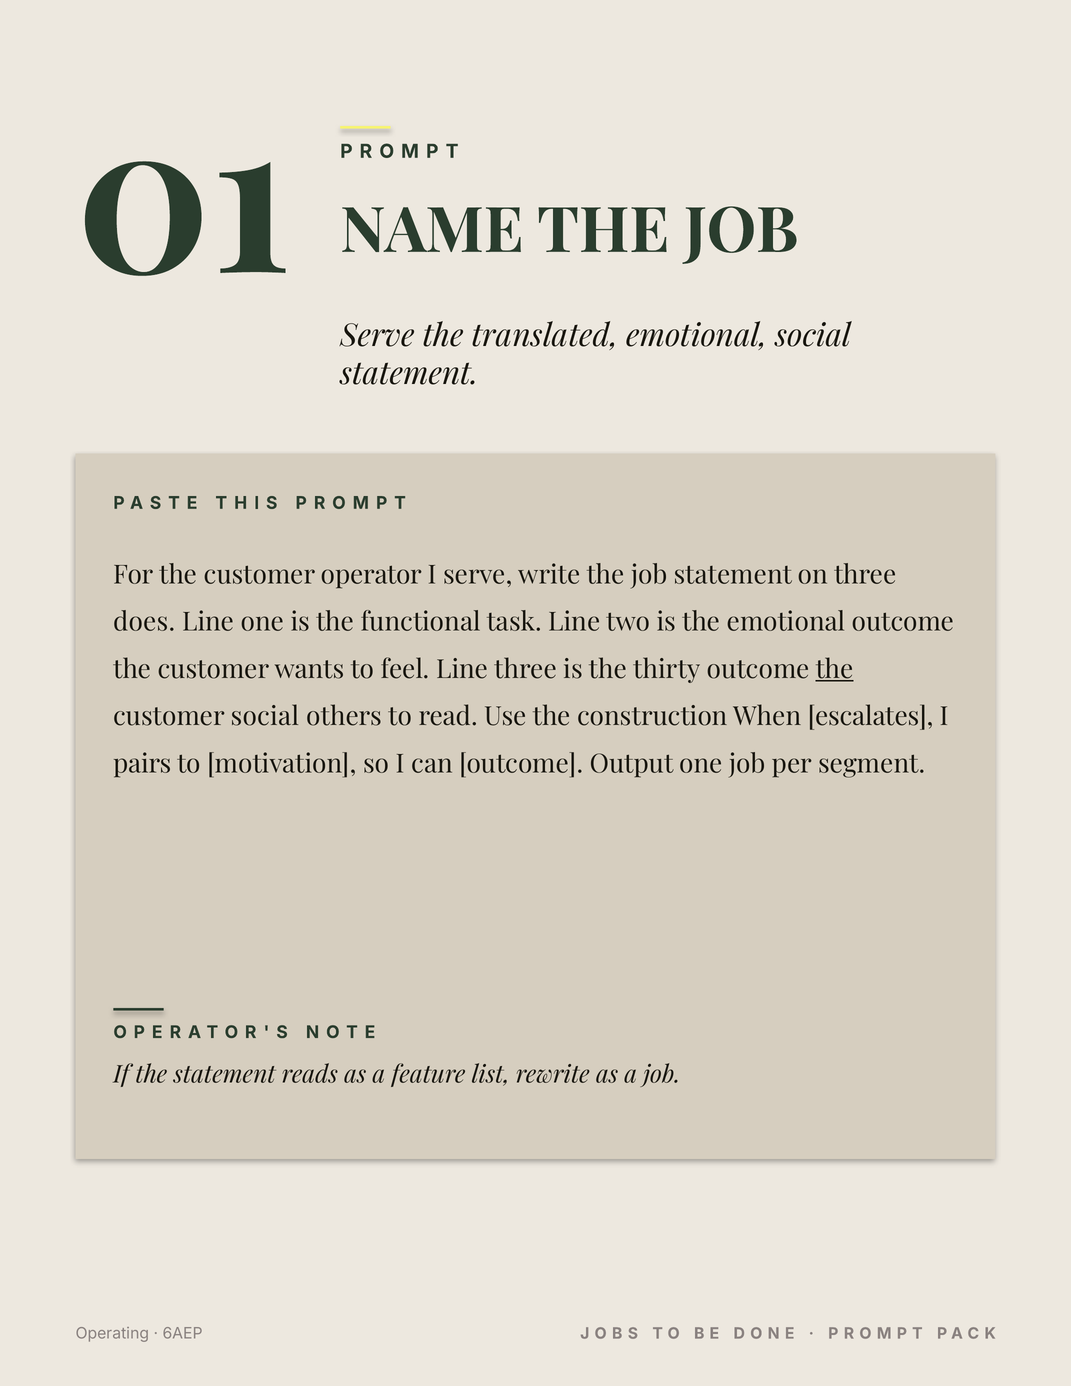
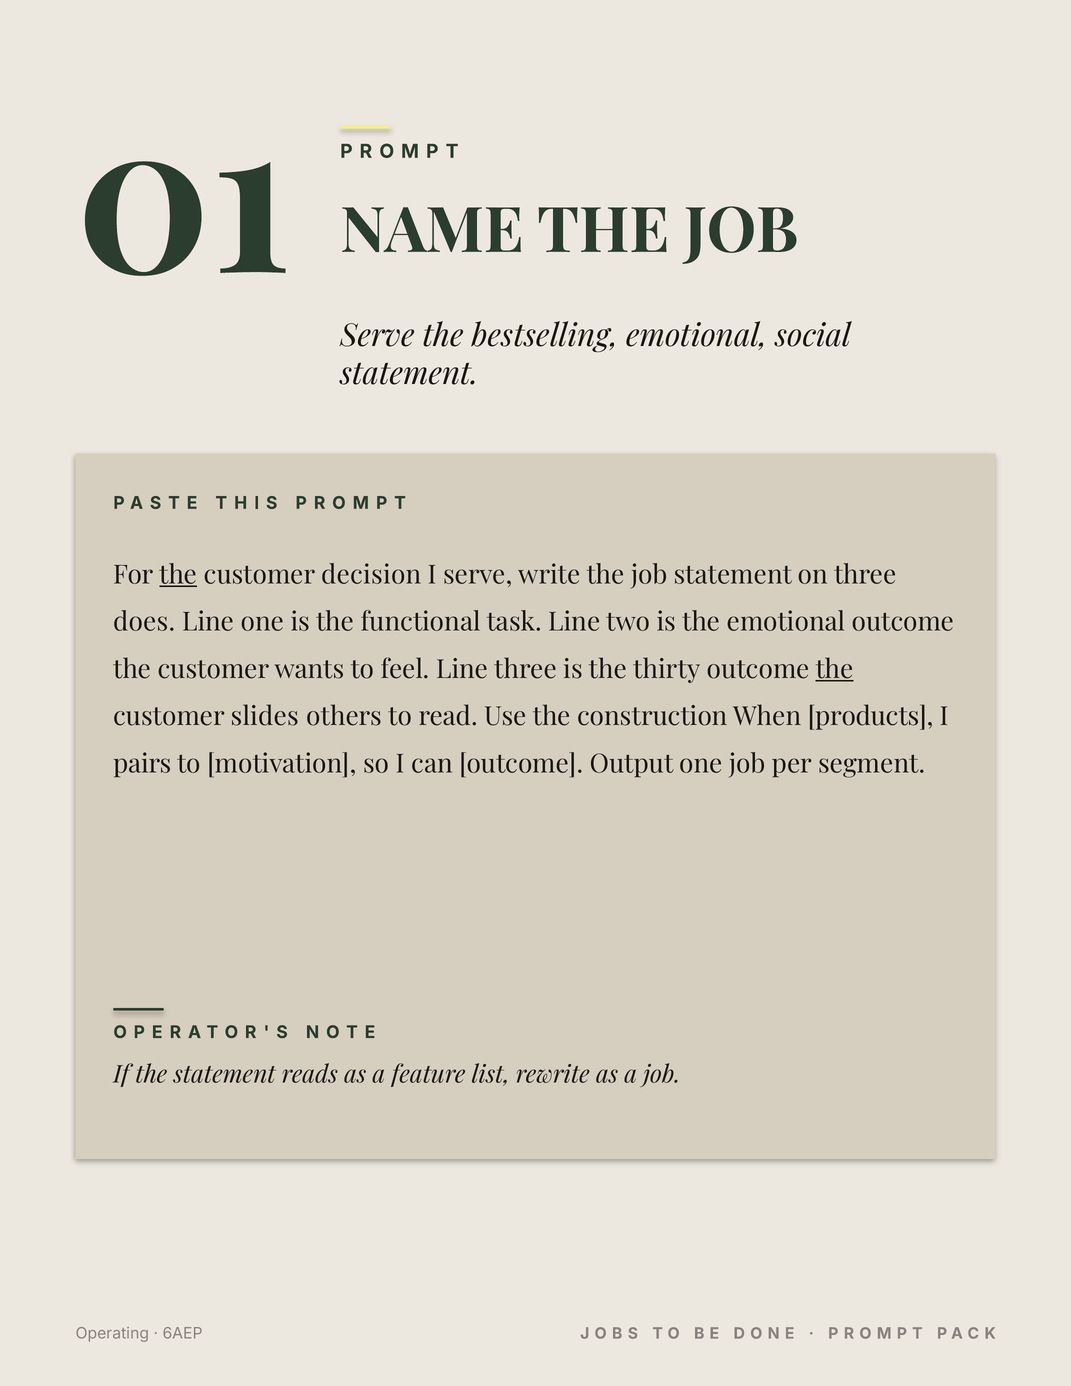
translated: translated -> bestselling (545, 336)
the underline: none -> present (178, 575)
operator: operator -> decision (371, 575)
customer social: social -> slides (265, 717)
escalates: escalates -> products (871, 717)
